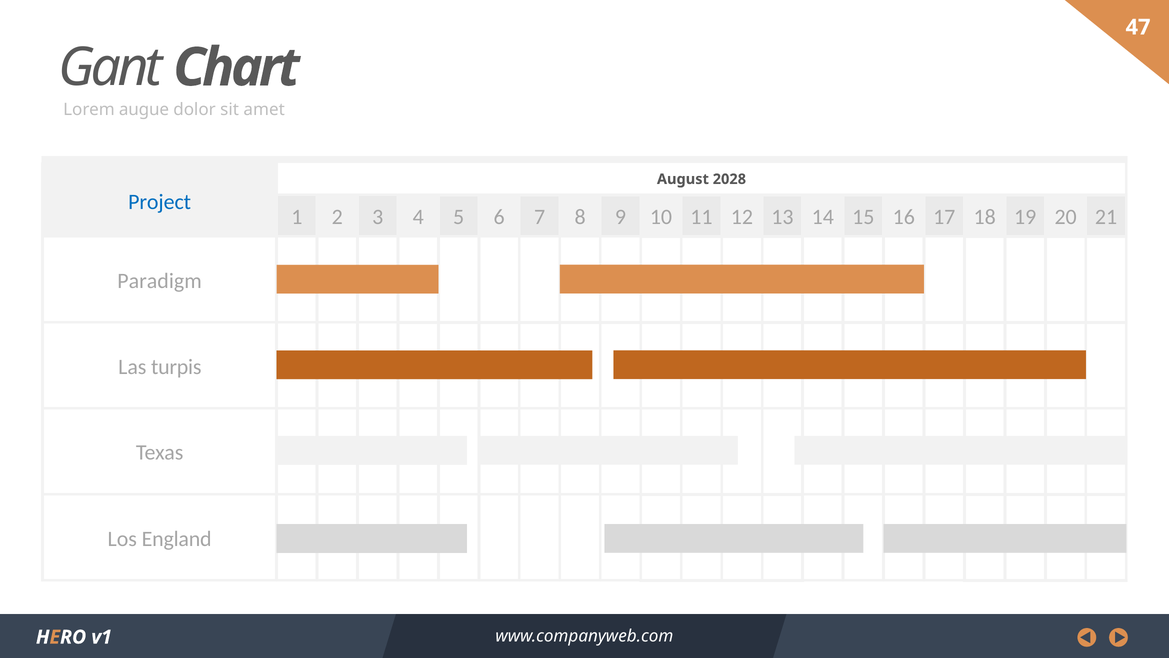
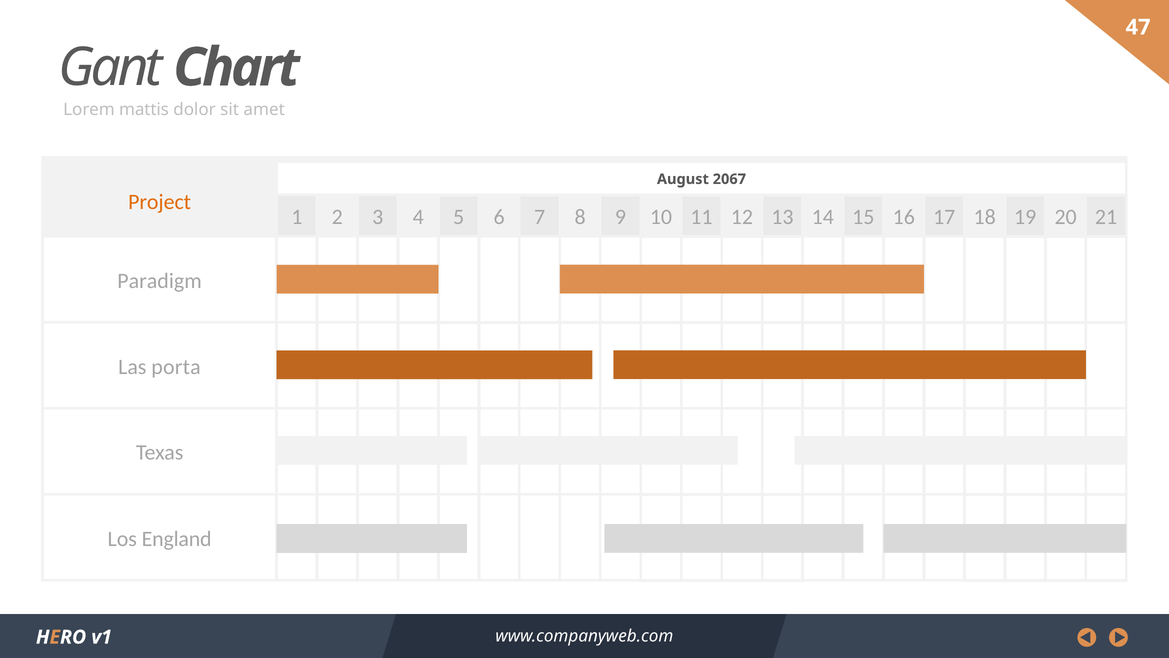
augue: augue -> mattis (144, 110)
2028: 2028 -> 2067 (729, 179)
Project colour: blue -> orange (160, 202)
turpis: turpis -> porta (176, 367)
